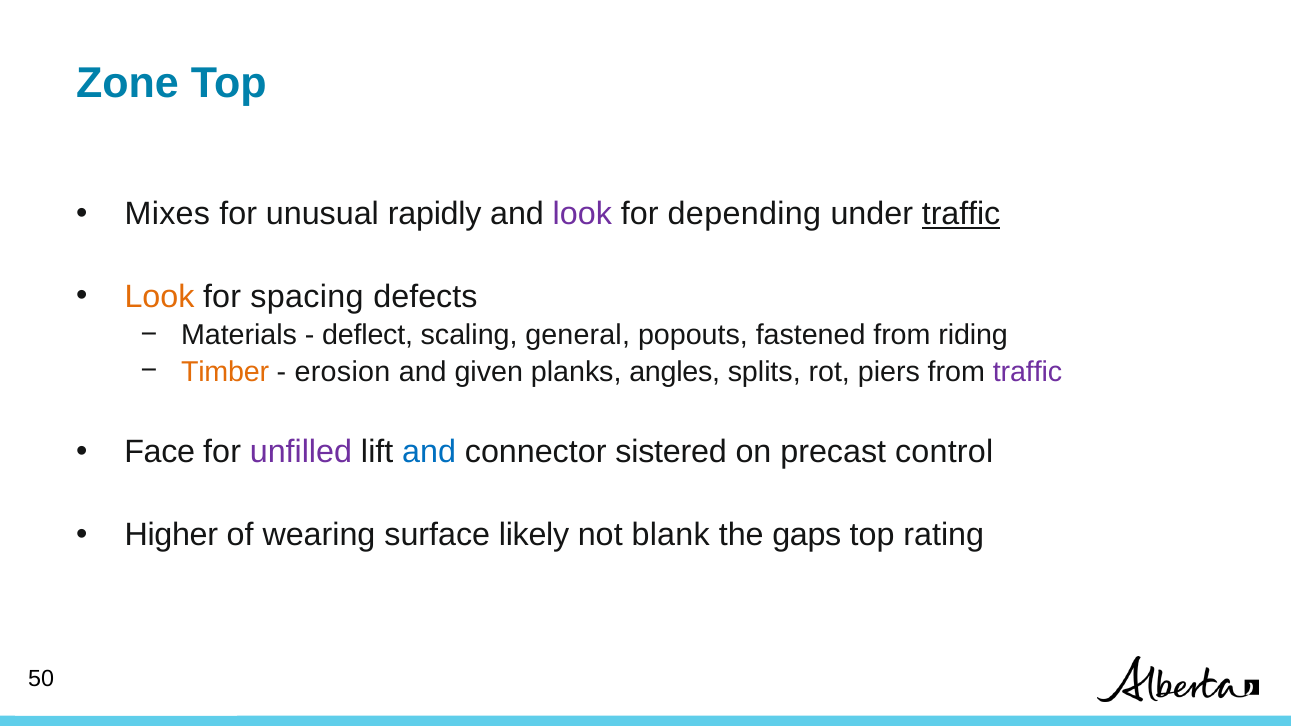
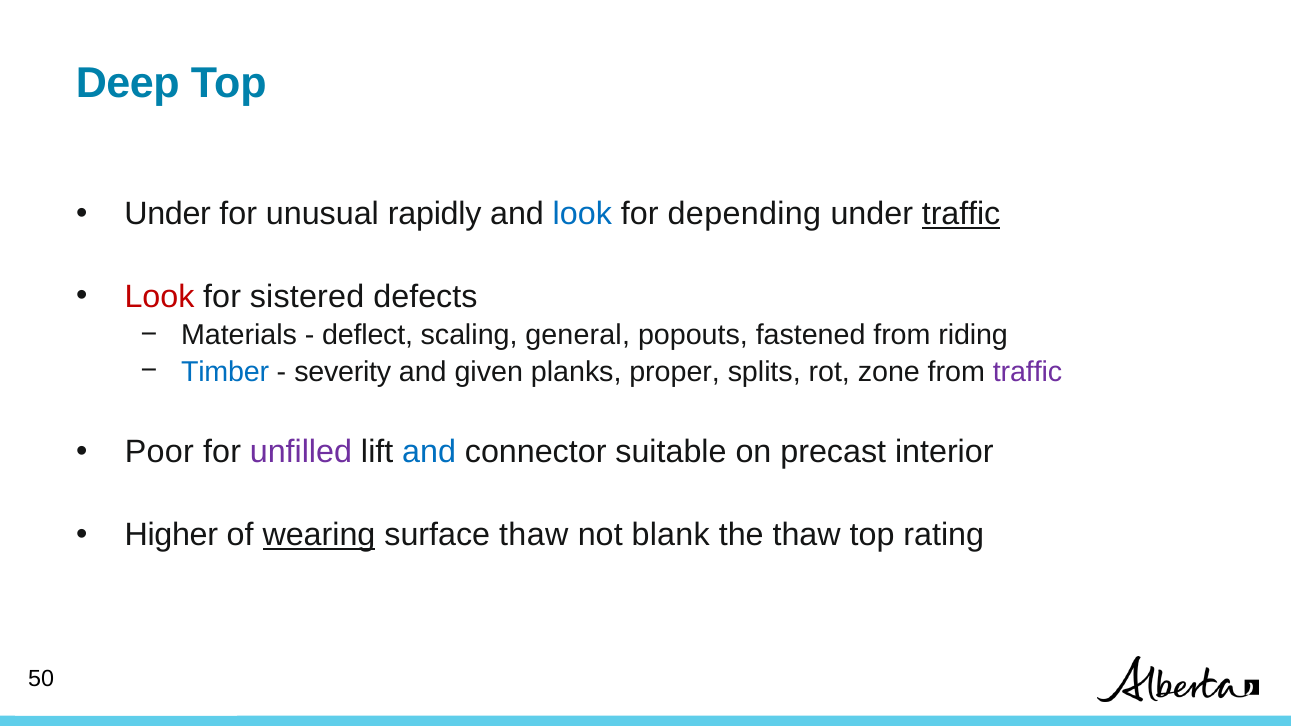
Zone: Zone -> Deep (128, 83)
Mixes: Mixes -> Under (168, 214)
look colour: purple -> blue (582, 214)
Look colour: orange -> red (160, 297)
spacing: spacing -> sistered (307, 297)
Timber colour: orange -> blue (225, 372)
erosion: erosion -> severity (343, 372)
angles: angles -> proper (675, 372)
piers: piers -> zone (889, 372)
Face: Face -> Poor (159, 452)
sistered: sistered -> suitable (671, 452)
control: control -> interior (944, 452)
wearing underline: none -> present (319, 535)
surface likely: likely -> thaw (534, 535)
the gaps: gaps -> thaw (807, 535)
